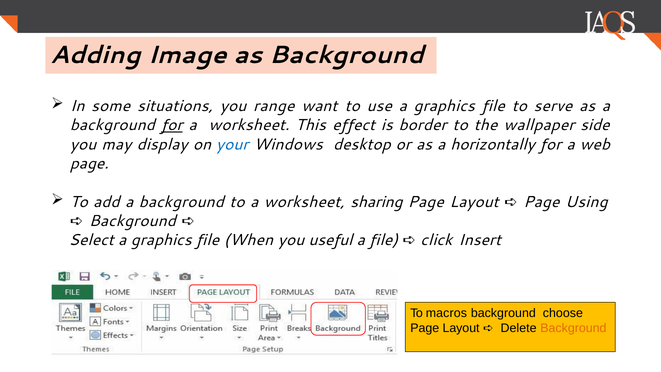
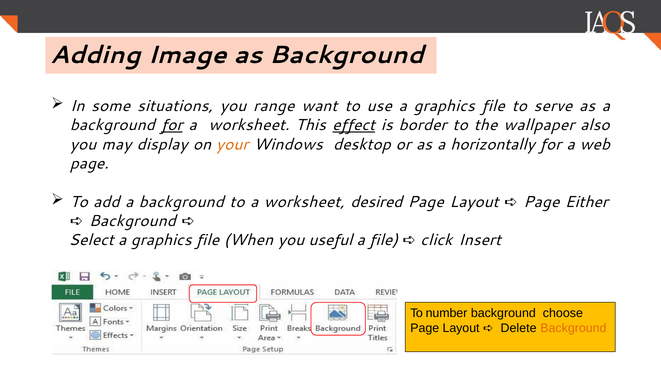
effect underline: none -> present (354, 125)
side: side -> also (595, 125)
your colour: blue -> orange (232, 144)
sharing: sharing -> desired (376, 202)
Using: Using -> Either (586, 202)
macros: macros -> number (446, 313)
